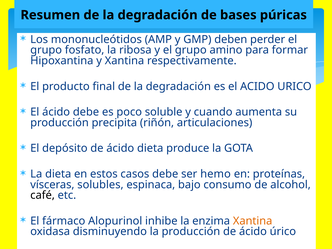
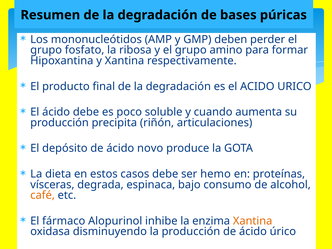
ácido dieta: dieta -> novo (150, 148)
solubles: solubles -> degrada (100, 185)
café colour: black -> orange (43, 195)
